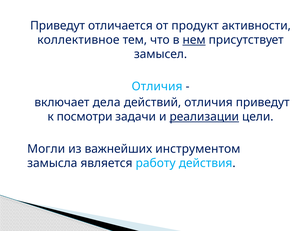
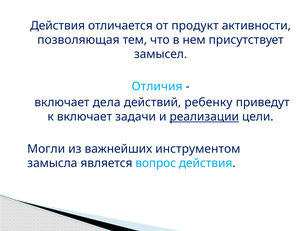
Приведут: Приведут -> Действия (58, 25)
коллективное: коллективное -> позволяющая (78, 40)
нем underline: present -> none (194, 40)
действий отличия: отличия -> ребенку (208, 102)
к посмотри: посмотри -> включает (85, 116)
работу: работу -> вопрос (156, 163)
